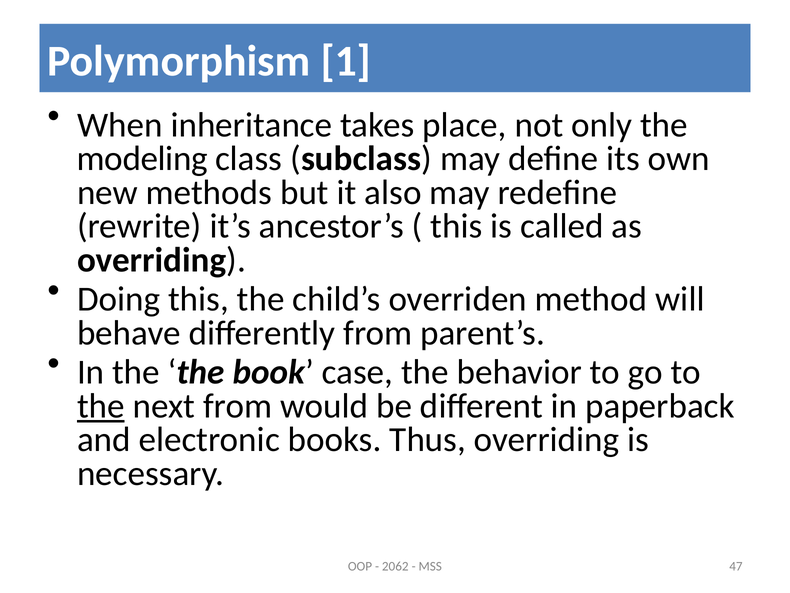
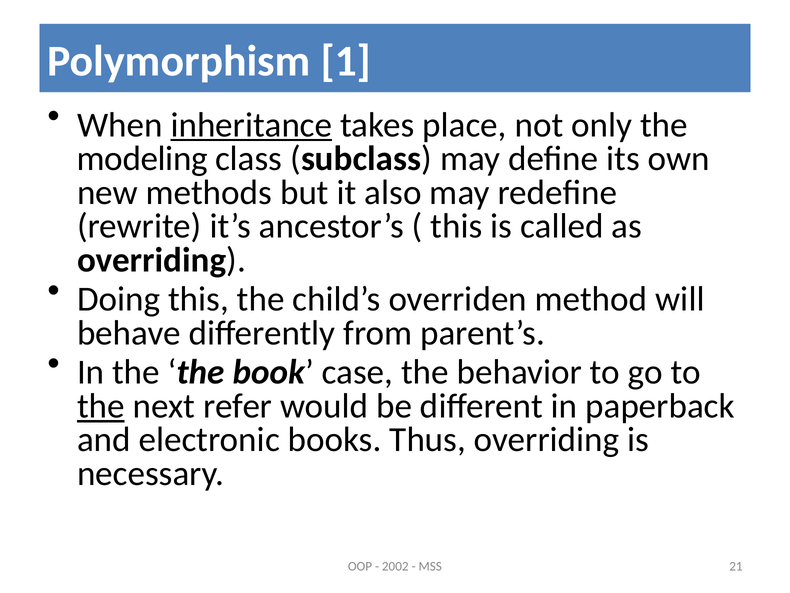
inheritance underline: none -> present (251, 125)
next from: from -> refer (238, 406)
2062: 2062 -> 2002 (395, 566)
47: 47 -> 21 (736, 566)
